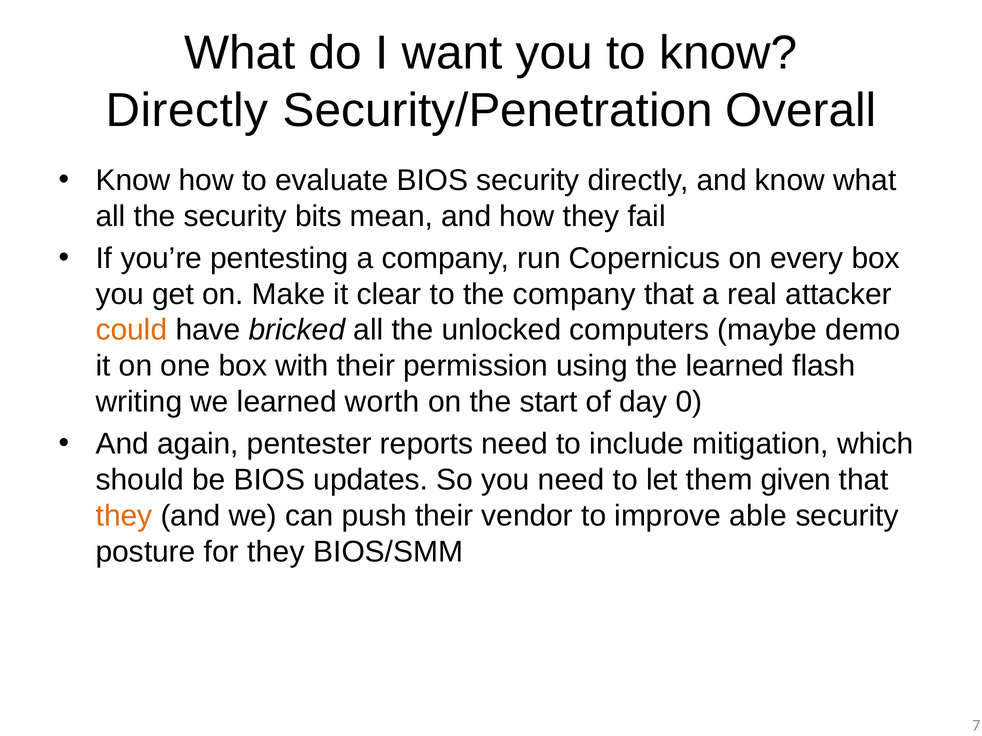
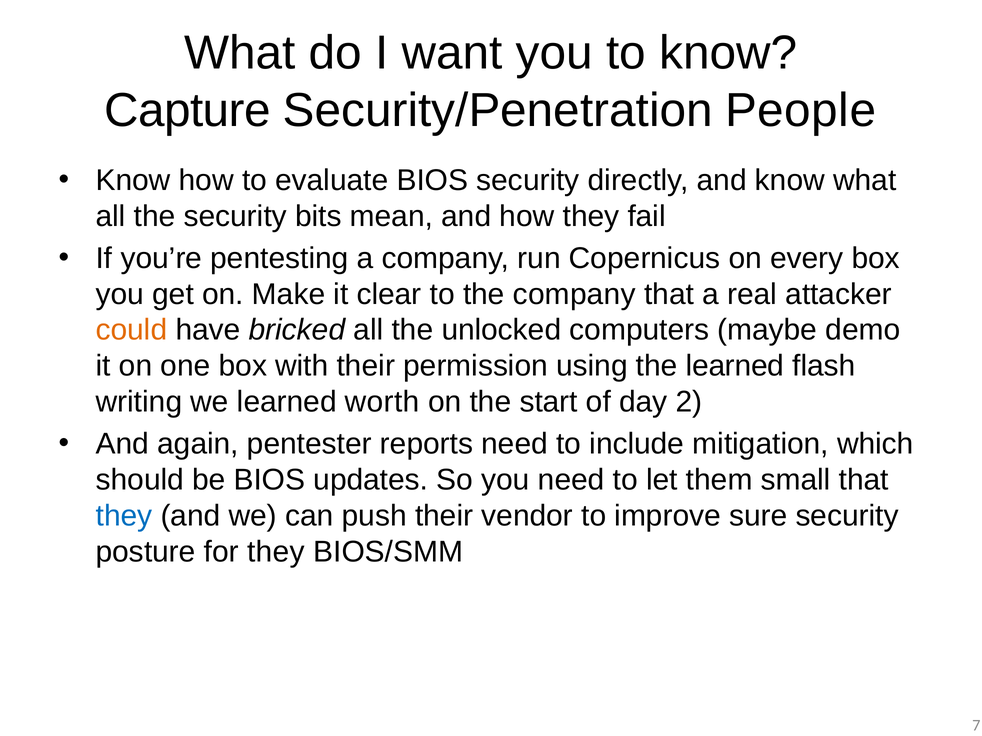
Directly: Directly -> Capture (187, 111)
Overall: Overall -> People (801, 111)
0: 0 -> 2 (689, 402)
given: given -> small (796, 480)
they colour: orange -> blue (124, 516)
able: able -> sure (758, 516)
